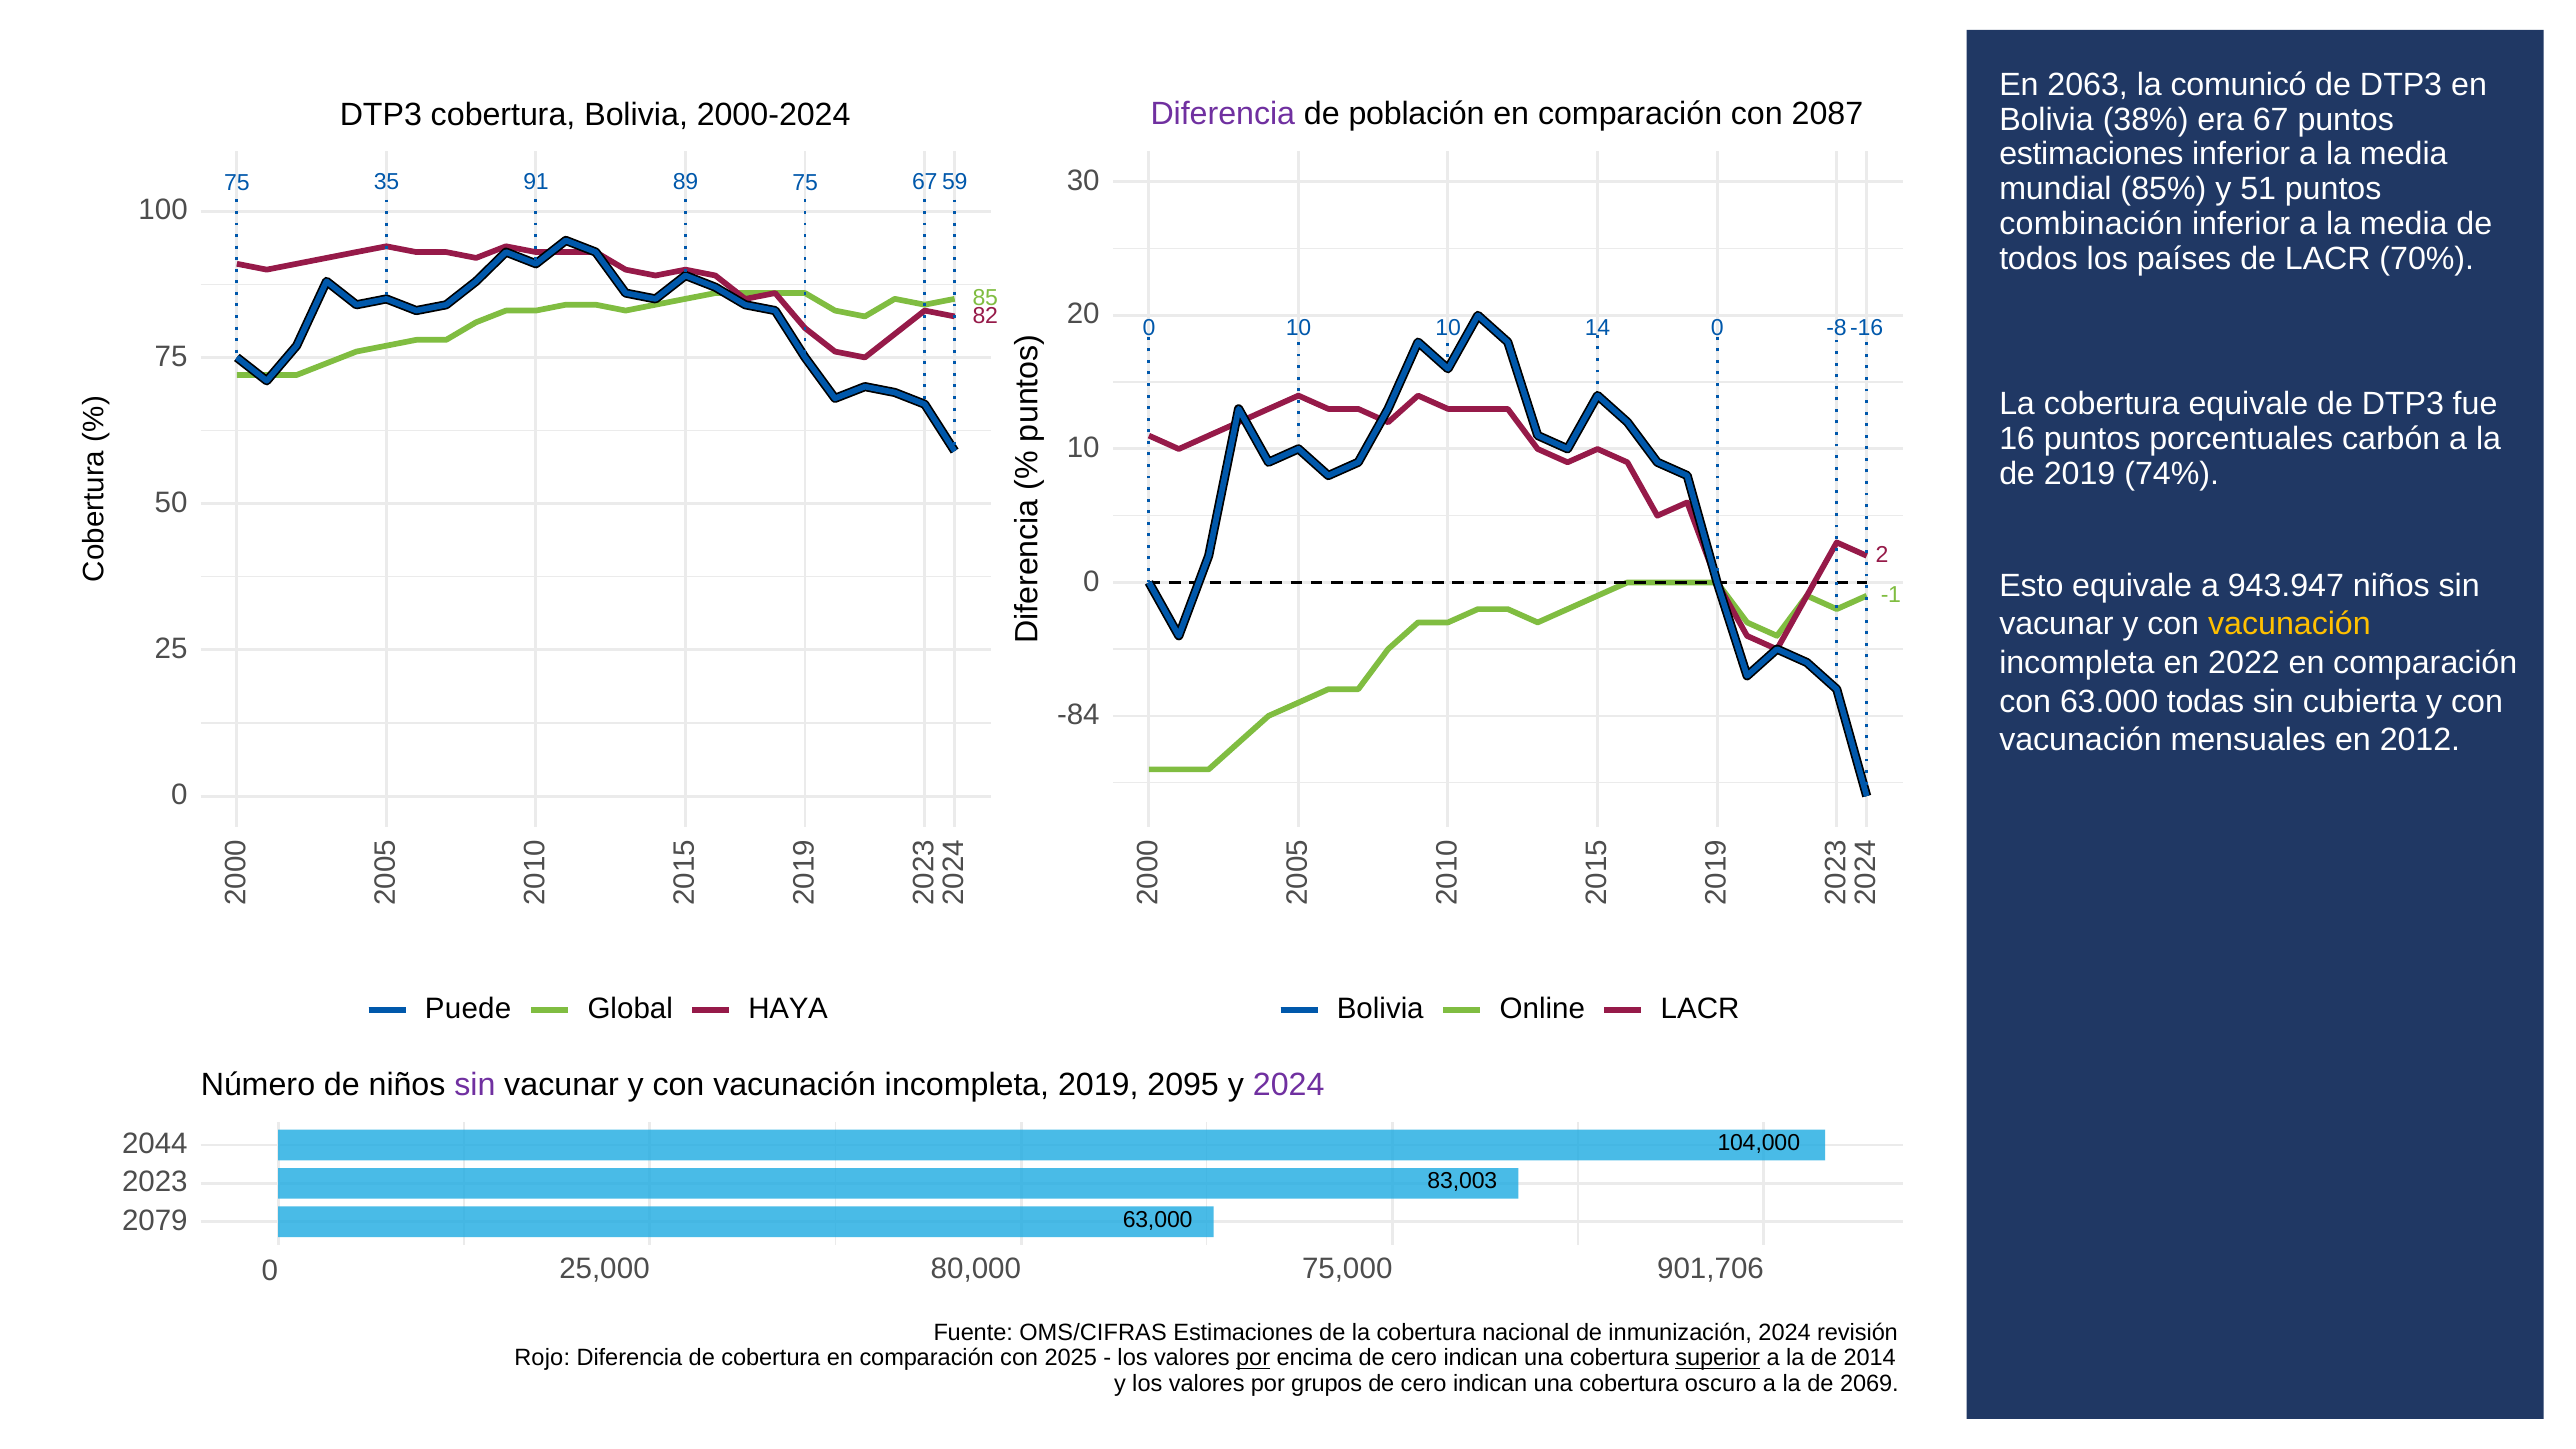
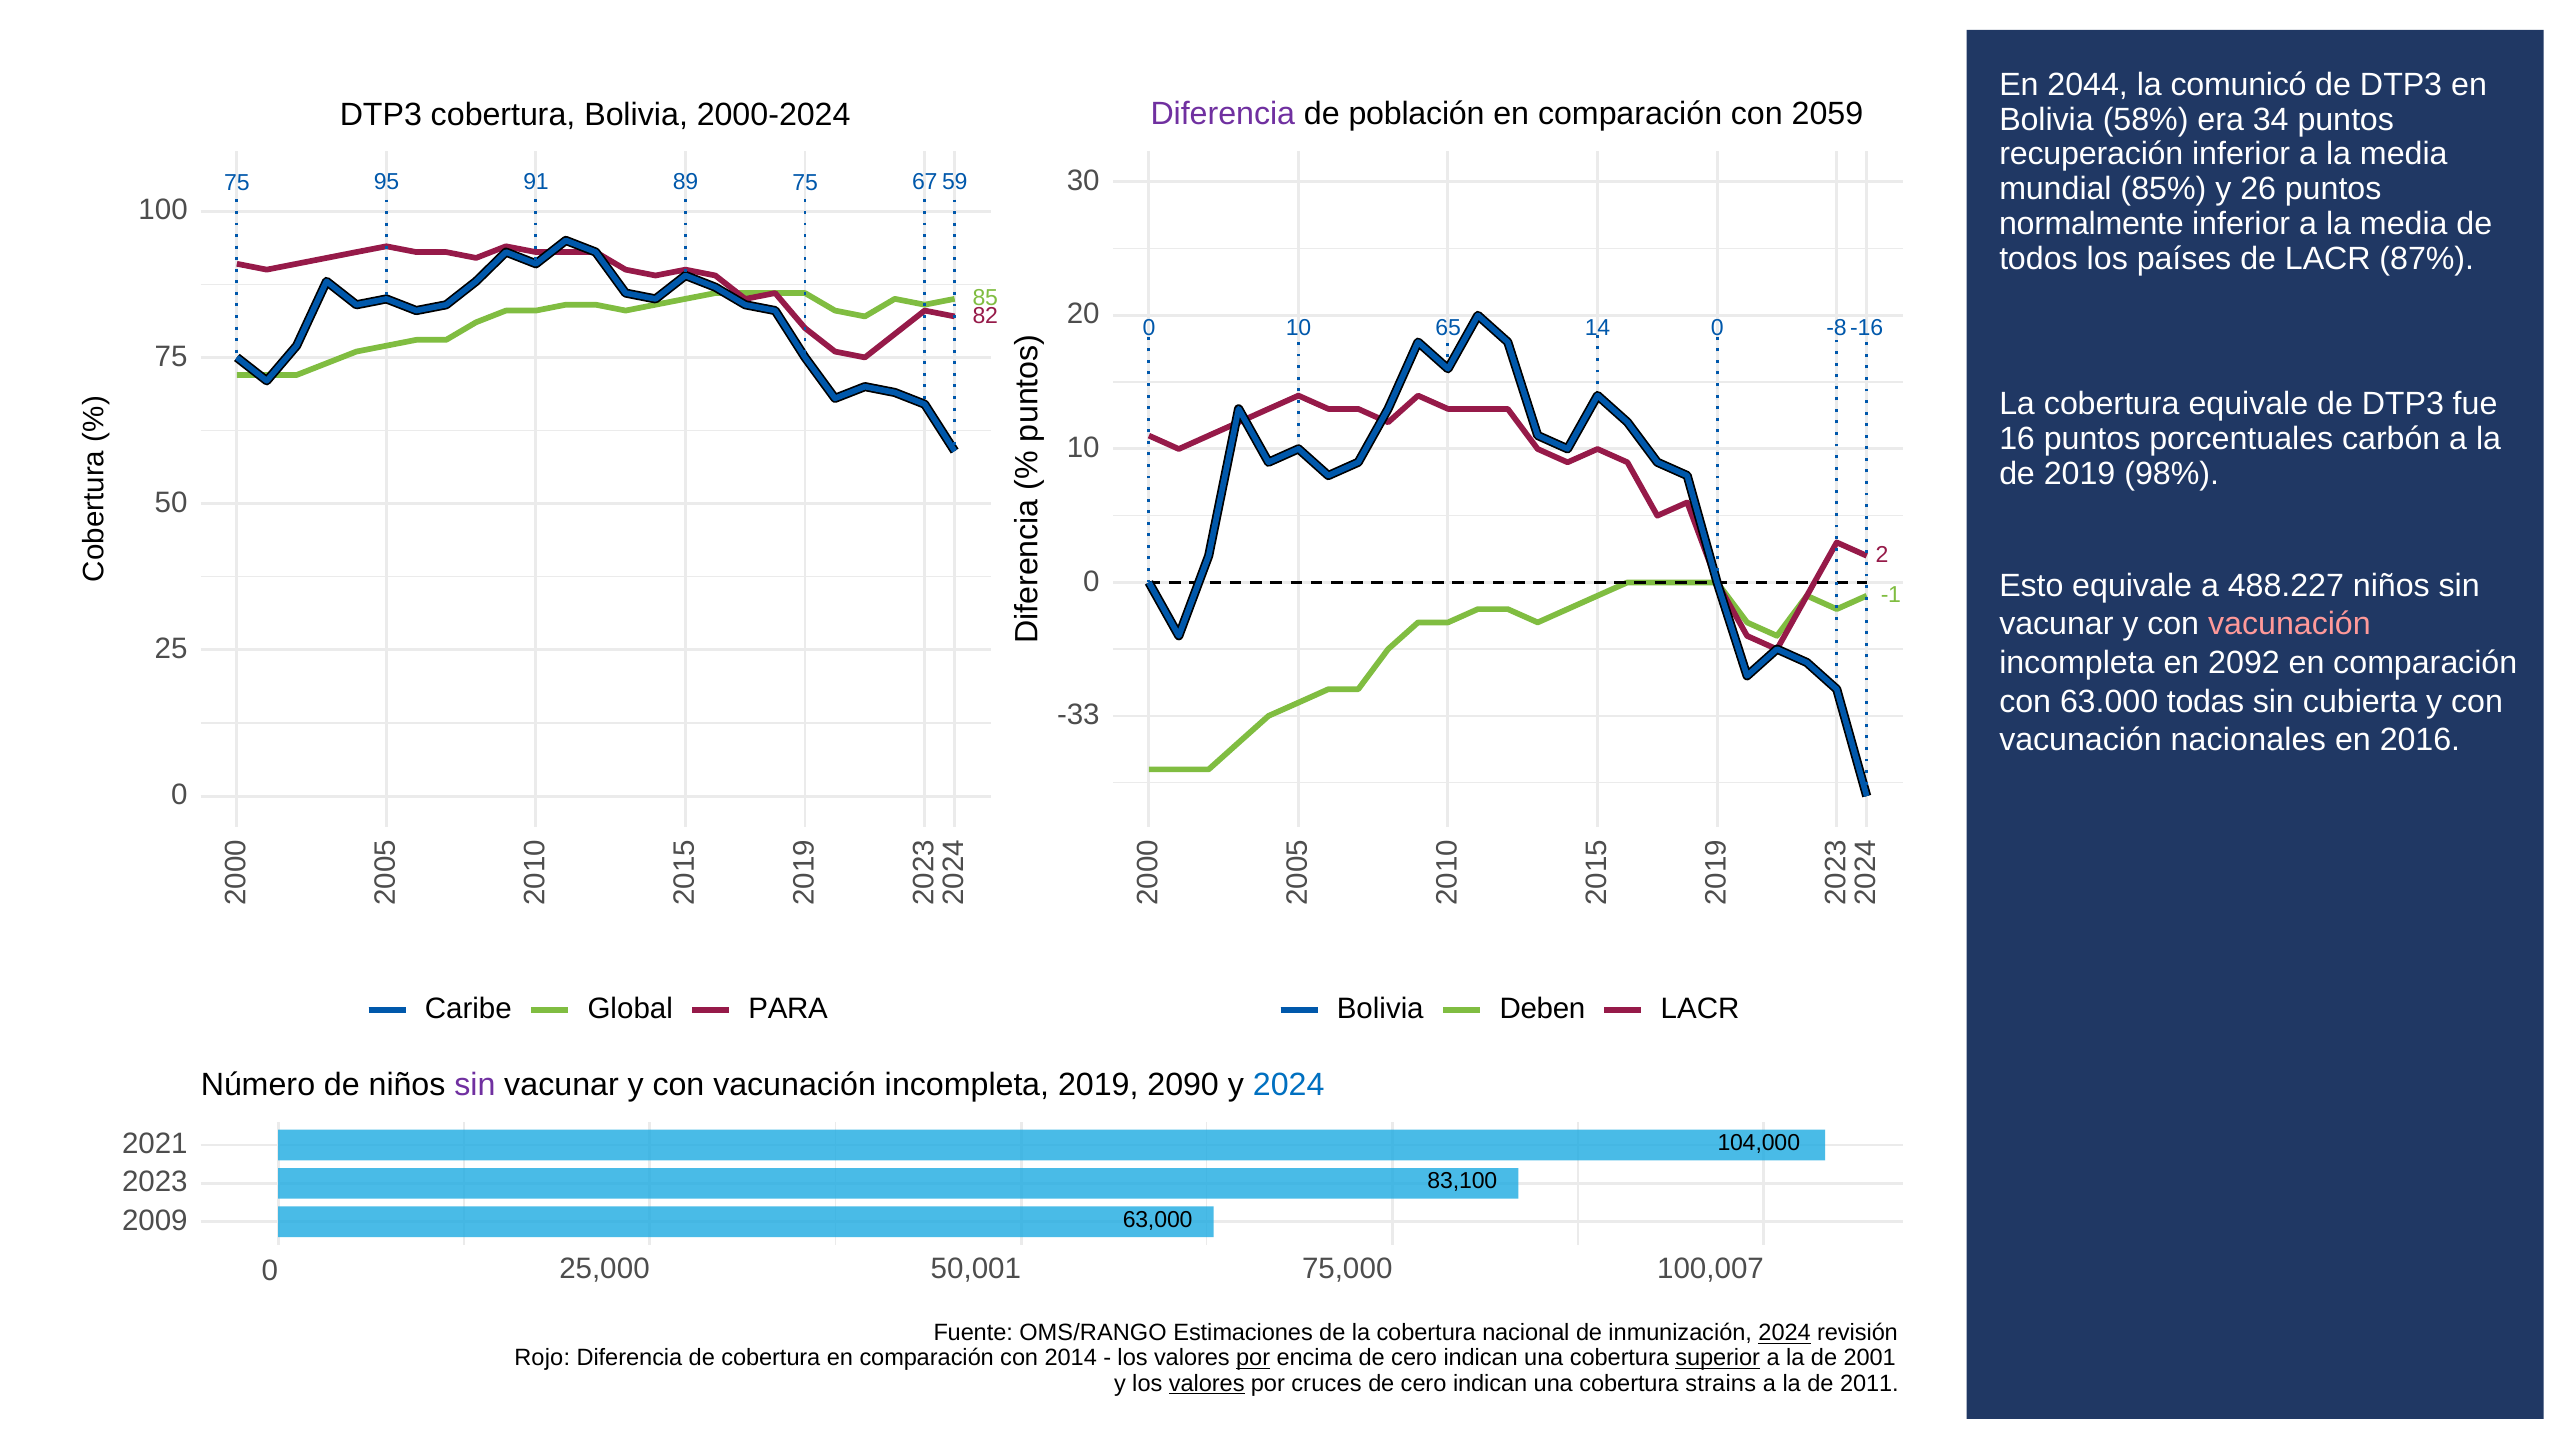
2063: 2063 -> 2044 (2088, 85)
2087: 2087 -> 2059 (1827, 114)
38%: 38% -> 58% (2146, 119)
67: 67 -> 34 (2271, 119)
estimaciones: estimaciones -> recuperación (2091, 154)
35: 35 -> 95 (387, 182)
51: 51 -> 26 (2258, 189)
combinación: combinación -> normalmente (2091, 224)
70%: 70% -> 87% (2427, 258)
10 10: 10 -> 65 (1448, 328)
74%: 74% -> 98% (2172, 474)
943.947: 943.947 -> 488.227 (2286, 585)
vacunación colour: yellow -> pink (2289, 624)
2022: 2022 -> 2092 (2244, 663)
-84: -84 -> -33 (1078, 715)
mensuales: mensuales -> nacionales (2248, 740)
2012: 2012 -> 2016 (2420, 740)
Puede: Puede -> Caribe (468, 1009)
HAYA: HAYA -> PARA (788, 1009)
Online: Online -> Deben (1542, 1009)
2095: 2095 -> 2090 (1183, 1084)
2024 colour: purple -> blue (1289, 1084)
2044: 2044 -> 2021 (155, 1144)
83,003: 83,003 -> 83,100 (1462, 1181)
2079: 2079 -> 2009 (155, 1221)
80,000: 80,000 -> 50,001 (976, 1269)
901,706: 901,706 -> 100,007 (1710, 1269)
OMS/CIFRAS: OMS/CIFRAS -> OMS/RANGO (1093, 1333)
2024 underline: none -> present (1785, 1333)
2025: 2025 -> 2014 (1071, 1358)
2014: 2014 -> 2001 (1870, 1358)
valores underline: none -> present (1207, 1383)
grupos: grupos -> cruces (1326, 1383)
oscuro: oscuro -> strains (1721, 1383)
2069: 2069 -> 2011 (1869, 1383)
